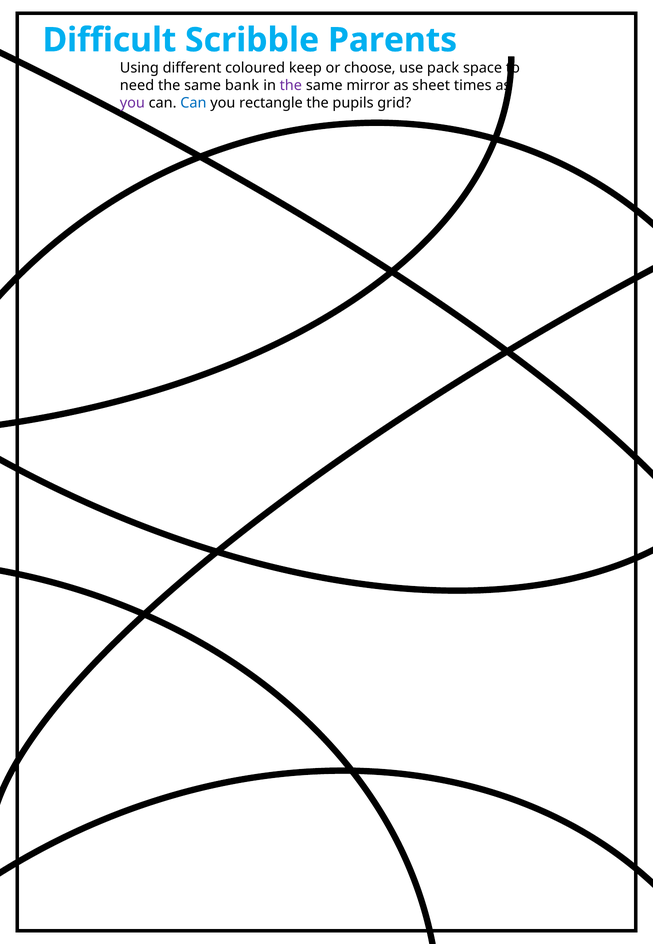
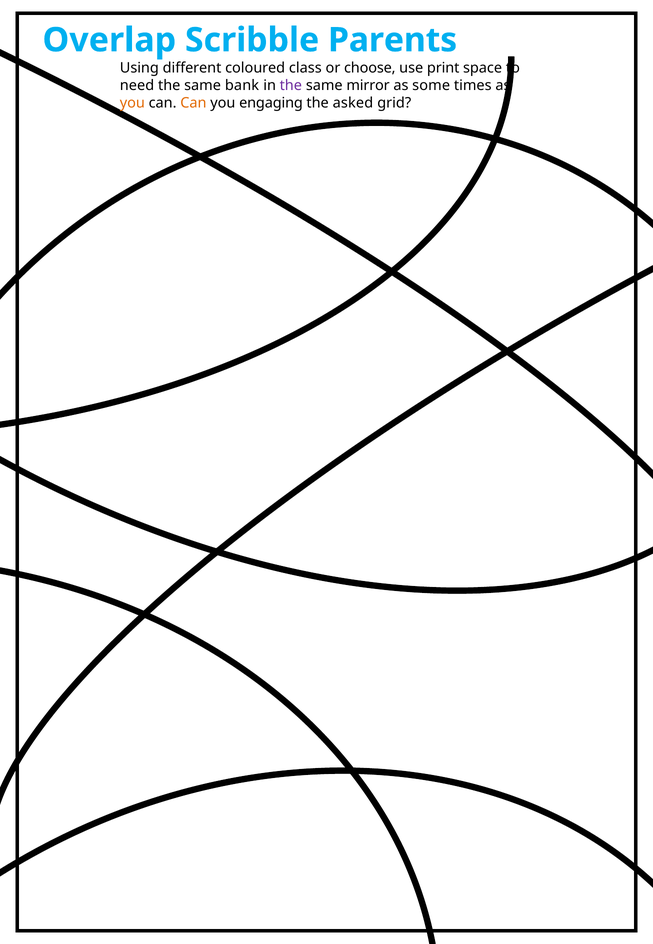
Difficult: Difficult -> Overlap (109, 40)
keep: keep -> class (305, 68)
pack: pack -> print (443, 68)
sheet: sheet -> some (431, 85)
you colour: purple -> orange (132, 103)
Can colour: blue -> orange (193, 103)
rectangle: rectangle -> engaging (271, 103)
pupils: pupils -> asked (353, 103)
